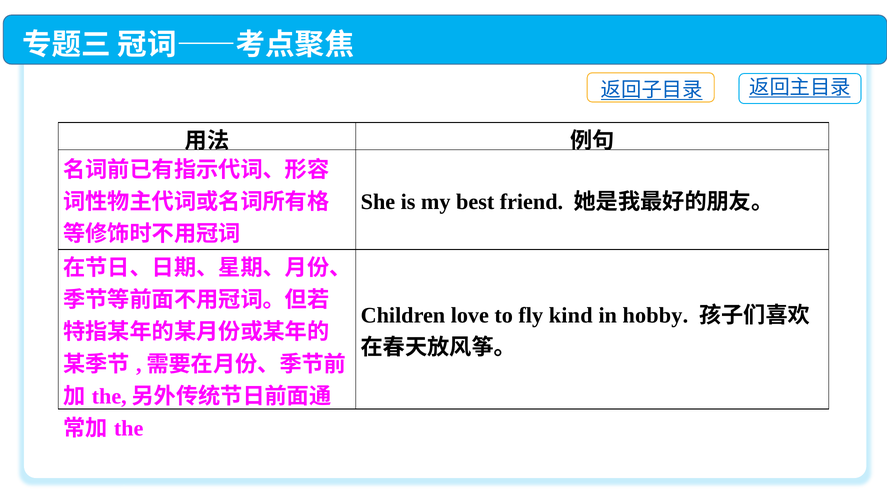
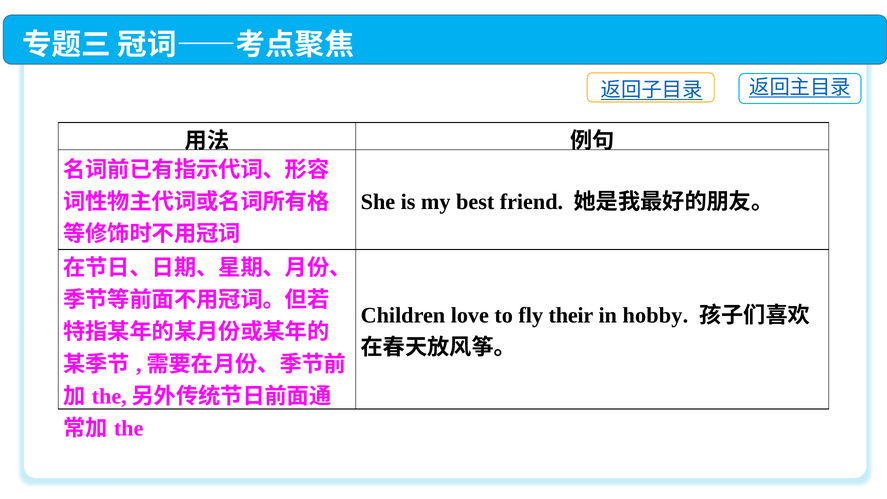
kind: kind -> their (571, 315)
